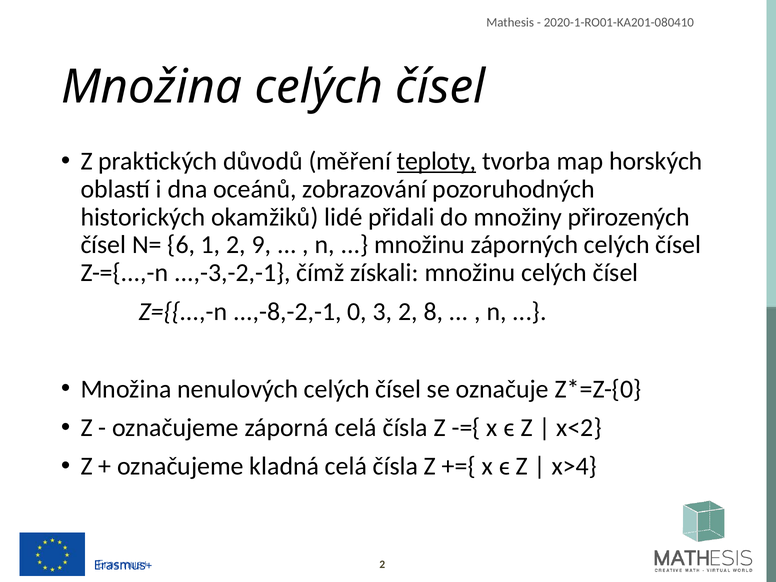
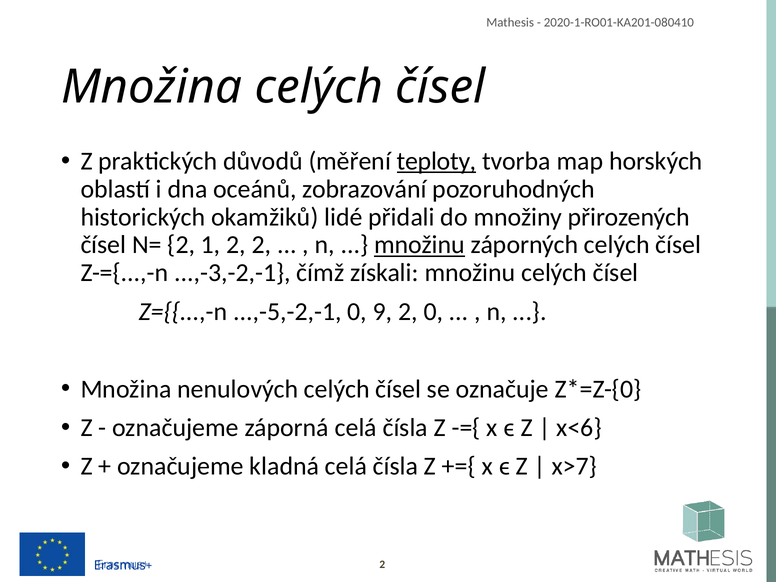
N= 6: 6 -> 2 (181, 245)
2 9: 9 -> 2 (261, 245)
množinu underline: none -> present (420, 245)
...,-8,-2,-1: ...,-8,-2,-1 -> ...,-5,-2,-1 (287, 312)
3: 3 -> 9 (383, 312)
2 8: 8 -> 0 (433, 312)
x<2: x<2 -> x<6 (579, 428)
x>4: x>4 -> x>7 (574, 466)
